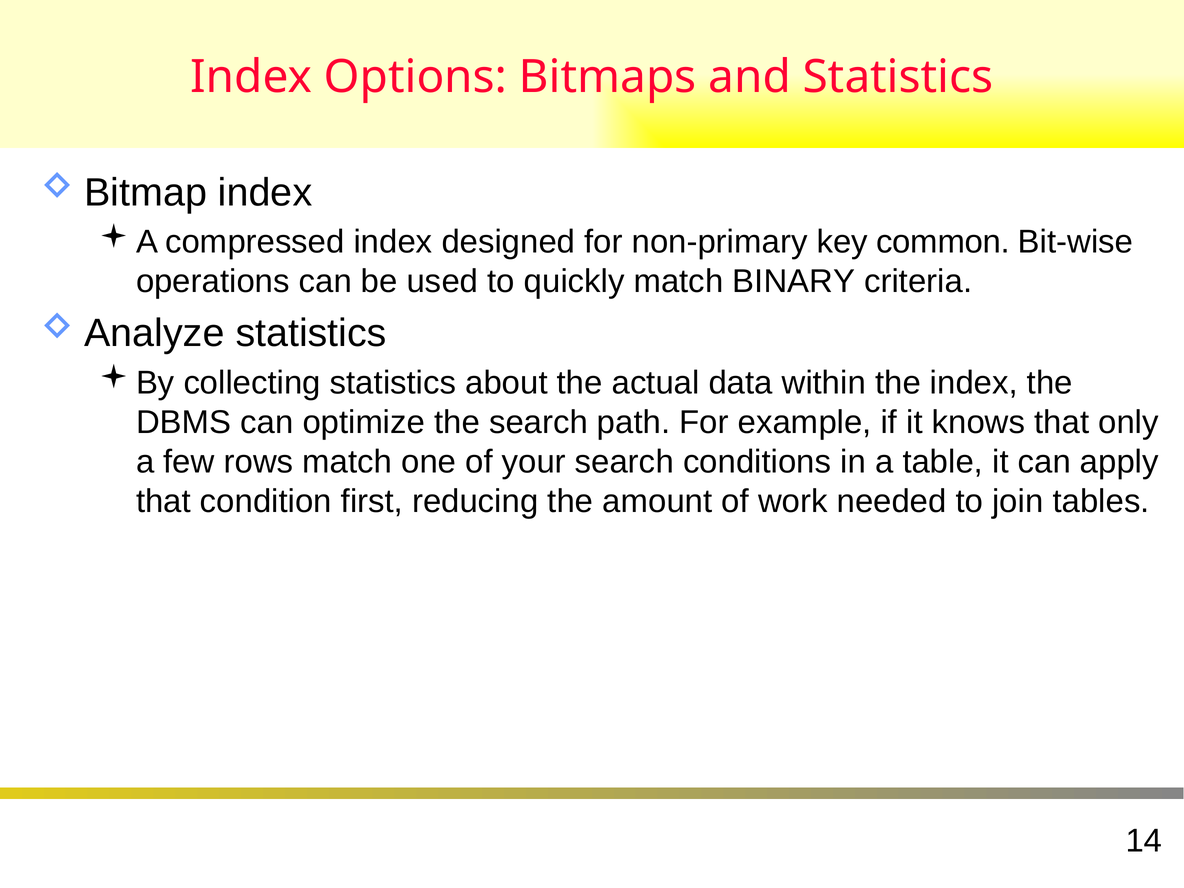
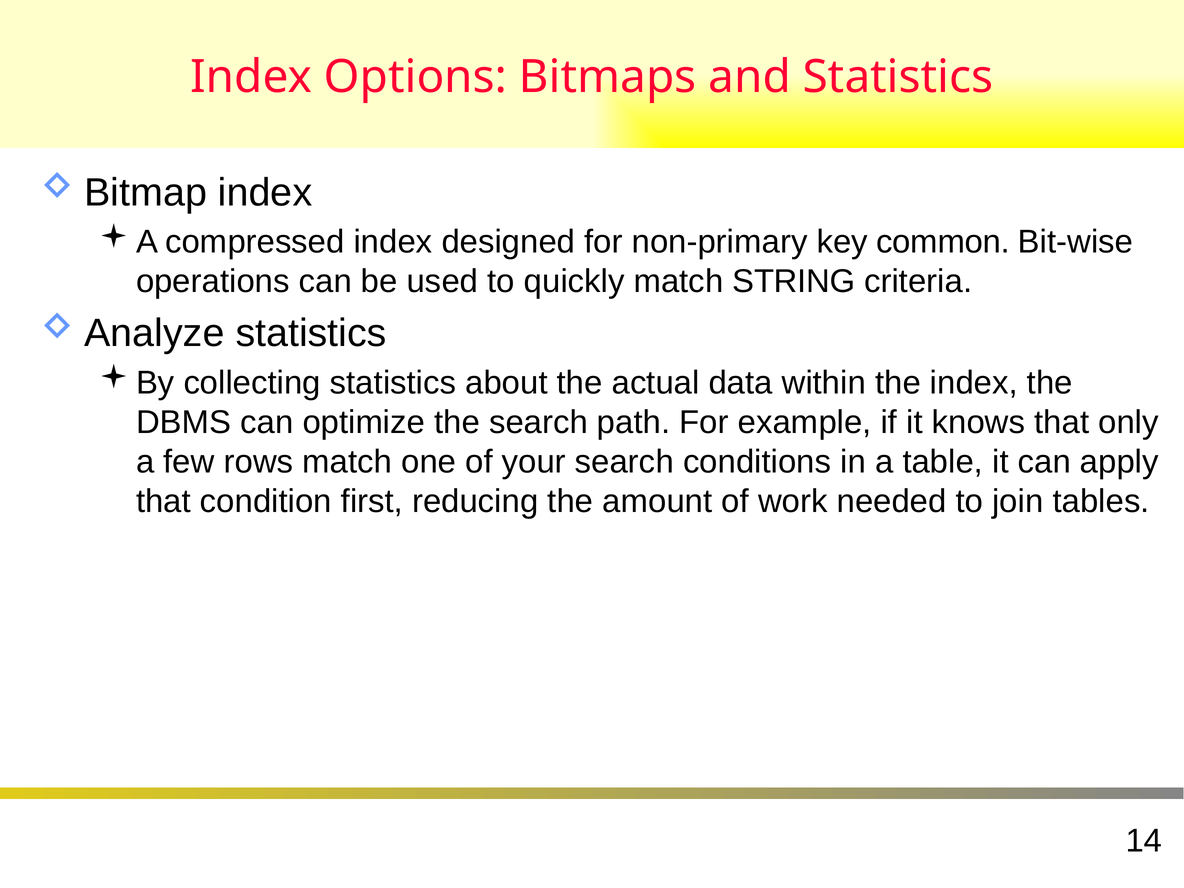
BINARY: BINARY -> STRING (794, 282)
